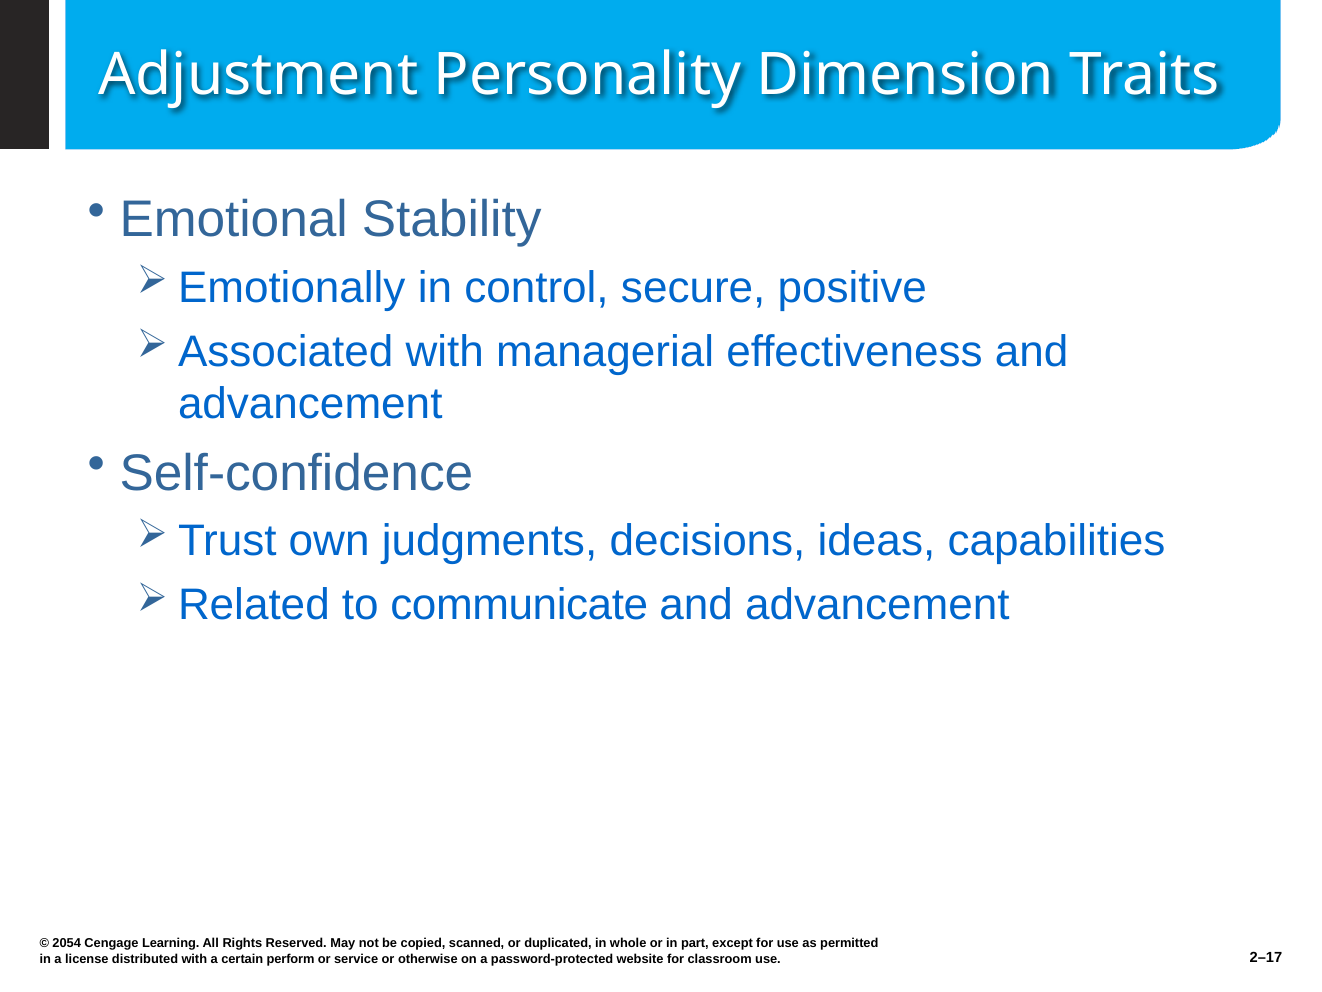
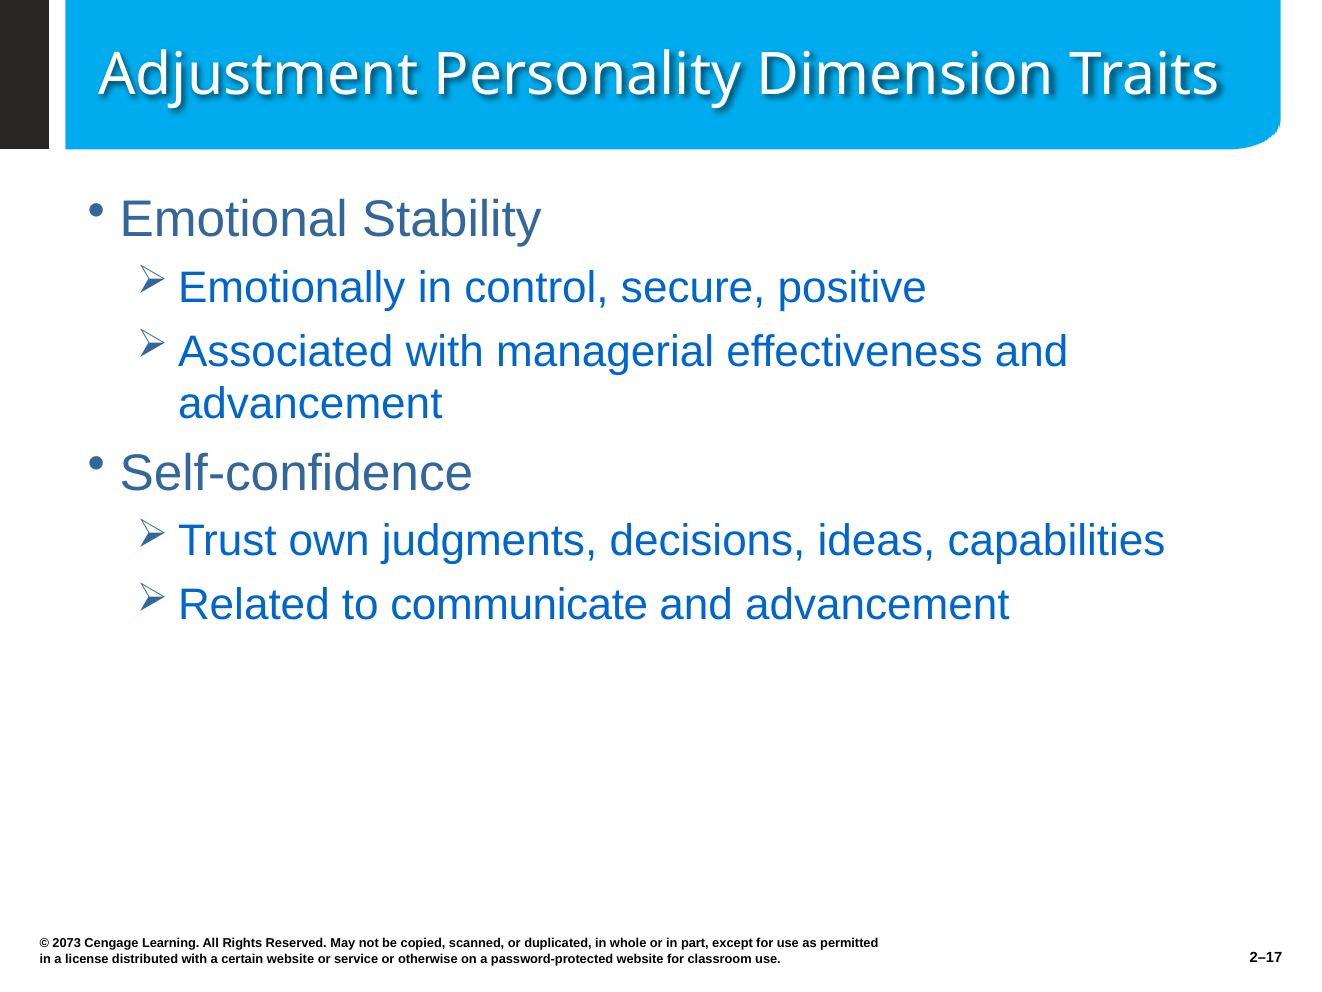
2054: 2054 -> 2073 (67, 943)
certain perform: perform -> website (290, 958)
